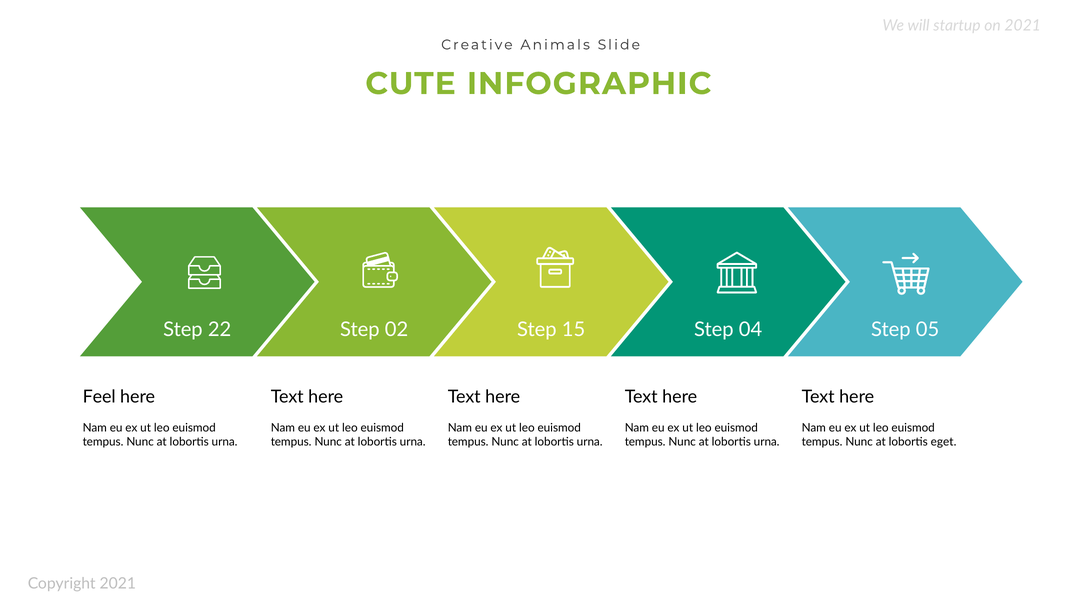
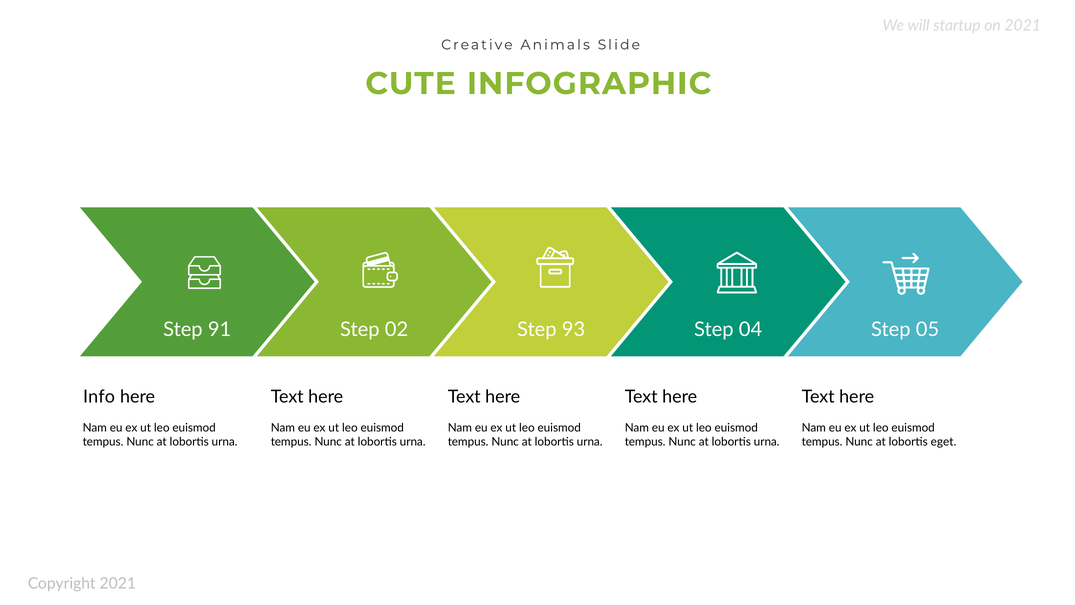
22: 22 -> 91 (220, 329)
15: 15 -> 93 (574, 329)
Feel: Feel -> Info (99, 397)
